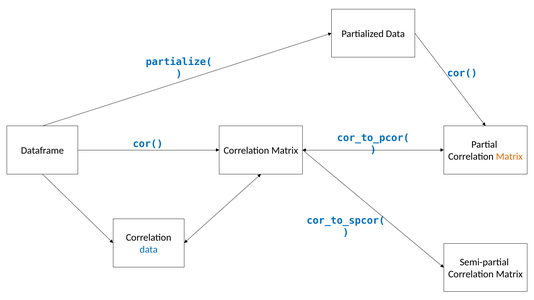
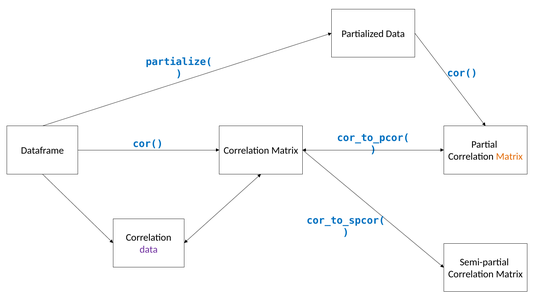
data colour: blue -> purple (149, 250)
